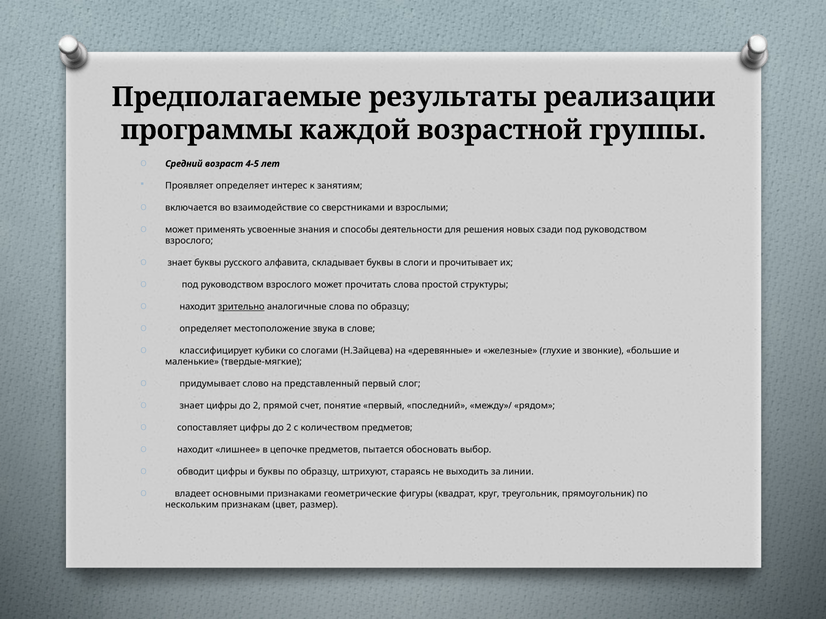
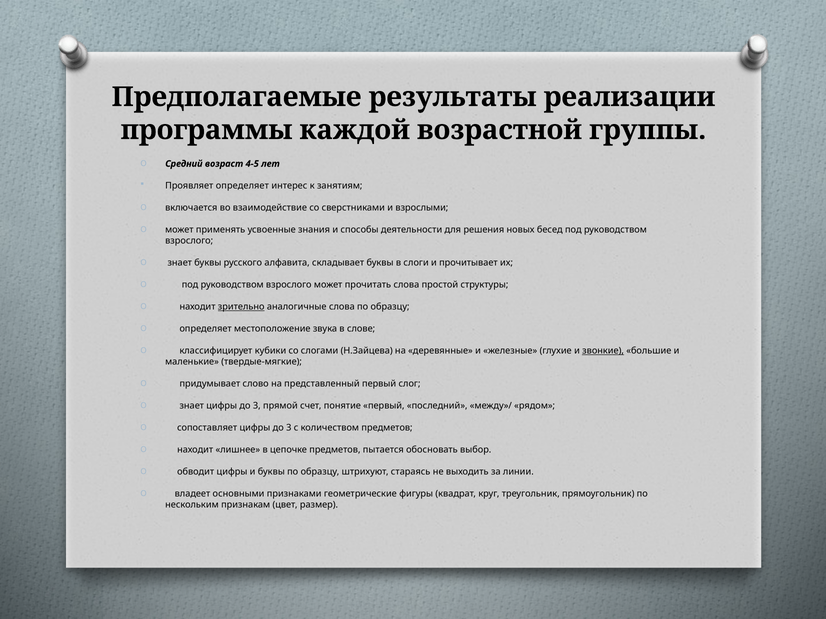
сзади: сзади -> бесед (550, 230)
звонкие underline: none -> present (603, 351)
знает цифры до 2: 2 -> 3 (257, 406)
сопоставляет цифры до 2: 2 -> 3 (289, 428)
